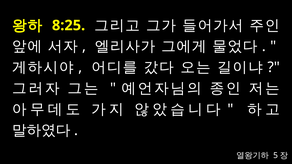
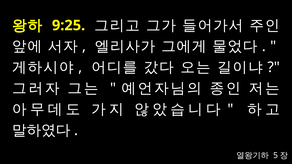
8:25: 8:25 -> 9:25 (69, 25)
